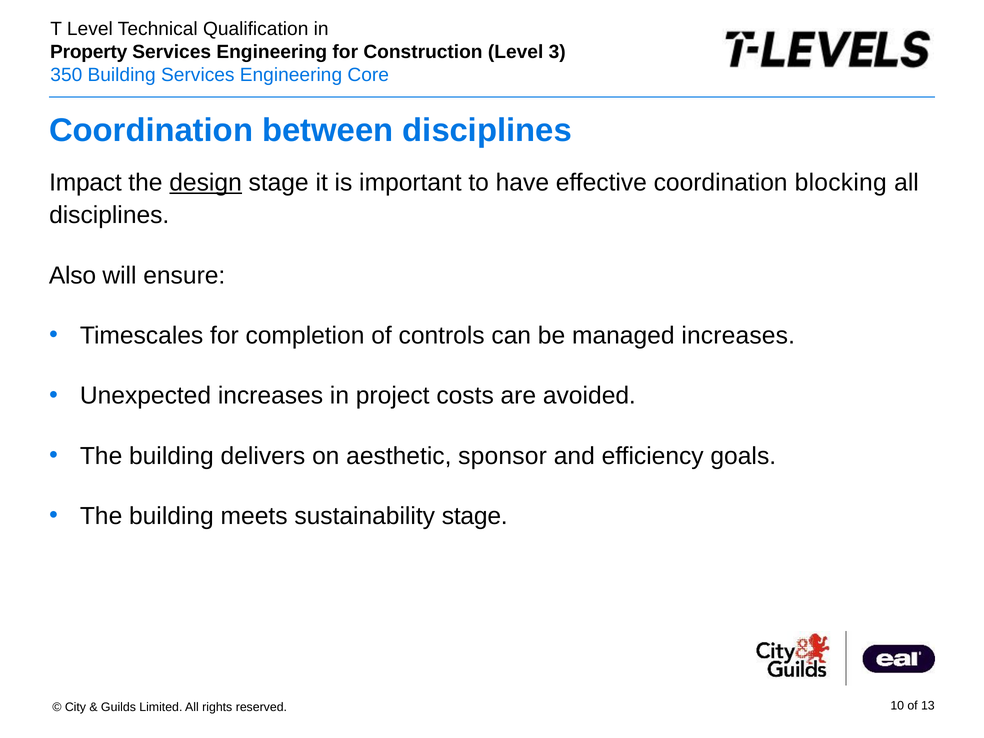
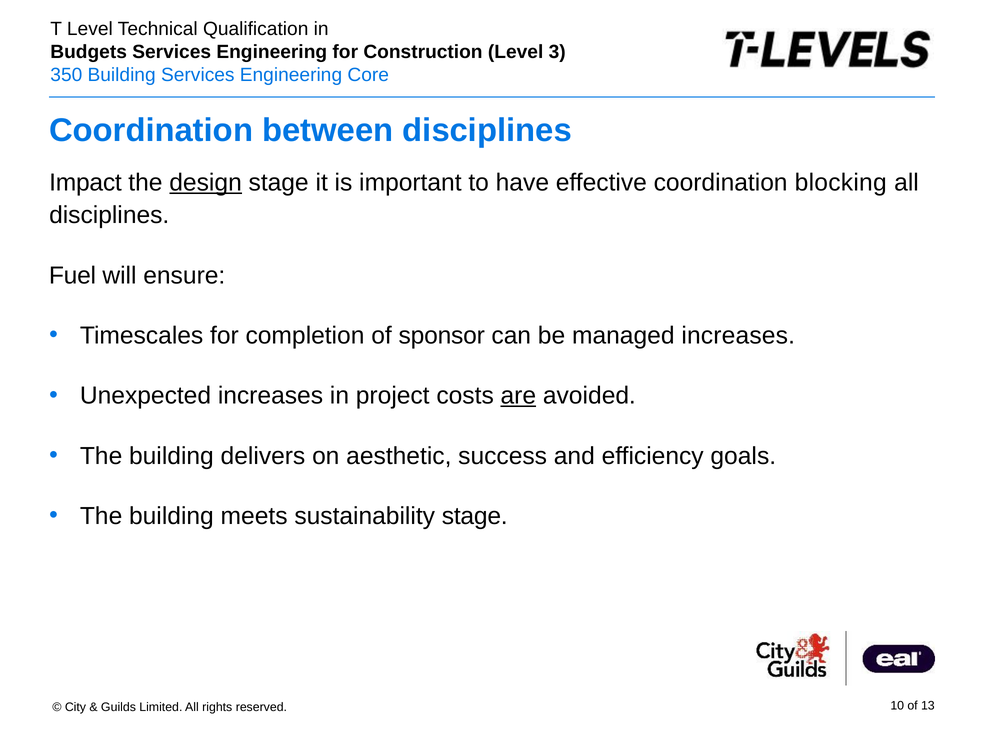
Property: Property -> Budgets (89, 52)
Also: Also -> Fuel (73, 275)
controls: controls -> sponsor (442, 336)
are underline: none -> present (518, 396)
sponsor: sponsor -> success (503, 456)
